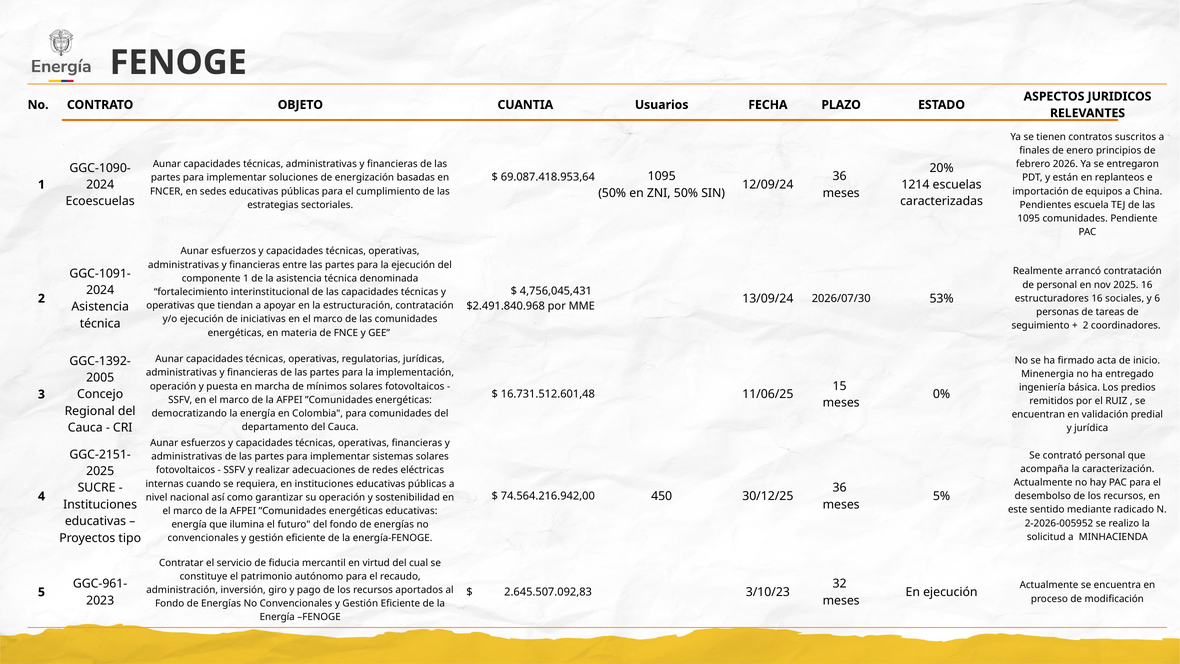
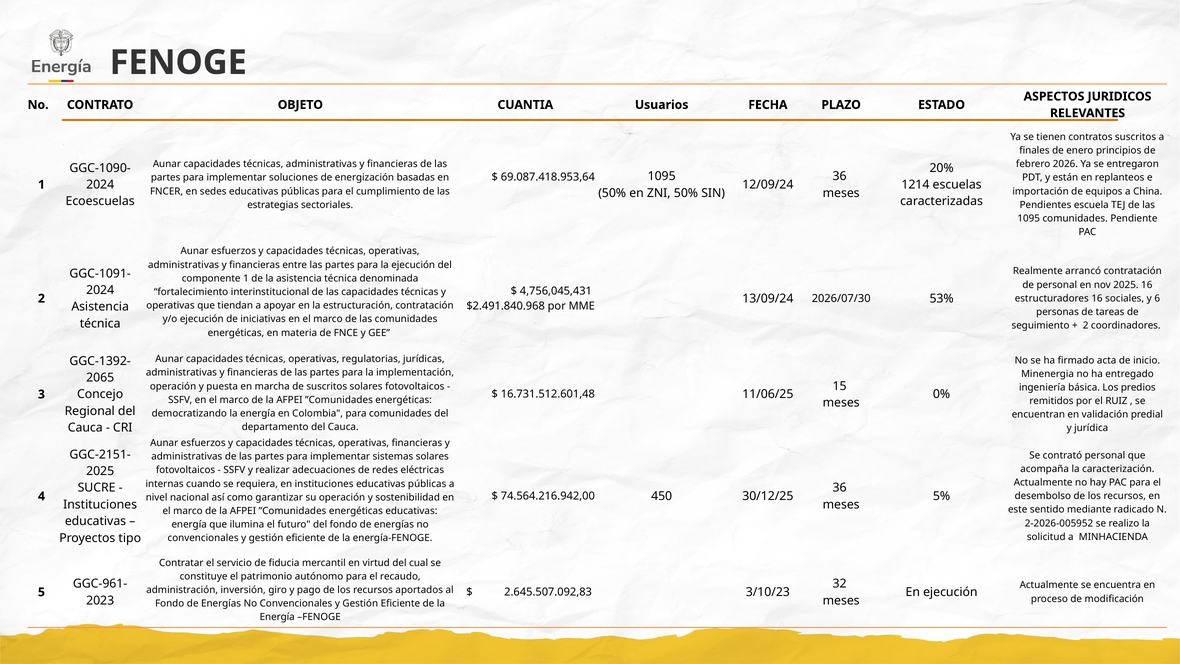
2005: 2005 -> 2065 (100, 378)
de mínimos: mínimos -> suscritos (327, 386)
